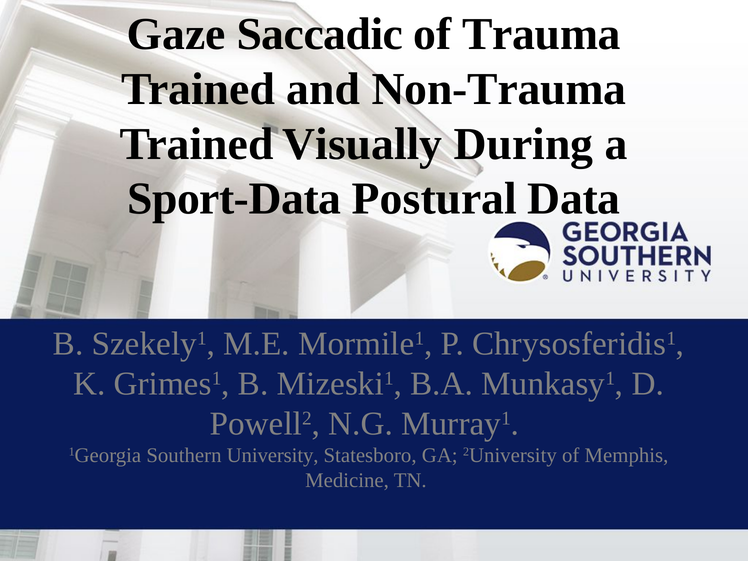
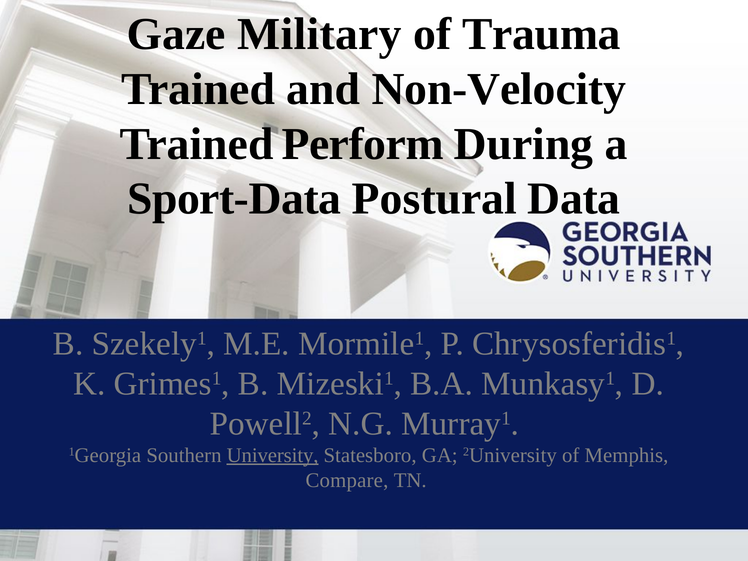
Saccadic: Saccadic -> Military (319, 34)
Non-Trauma: Non-Trauma -> Non-Velocity (499, 89)
Visually: Visually -> Perform (363, 144)
University underline: none -> present (273, 455)
Medicine: Medicine -> Compare (347, 480)
